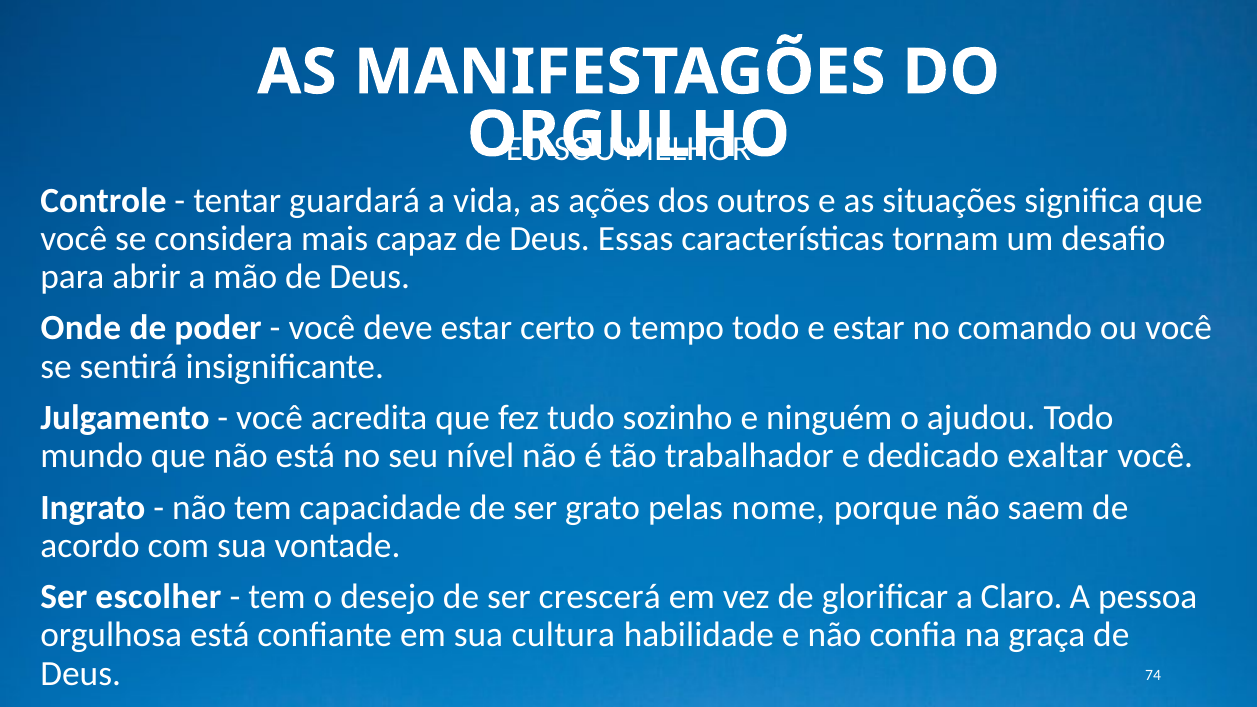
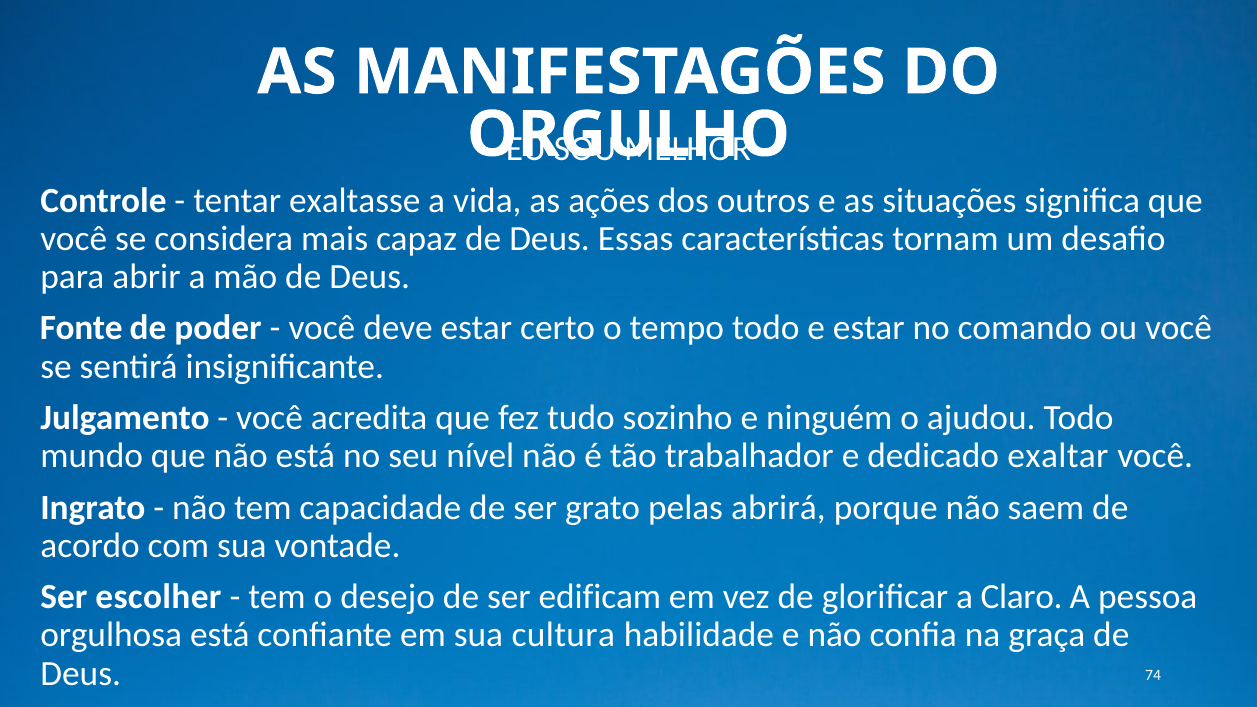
guardará: guardará -> exaltasse (355, 201)
Onde: Onde -> Fonte (81, 328)
nome: nome -> abrirá (778, 507)
crescerá: crescerá -> edificam (600, 597)
